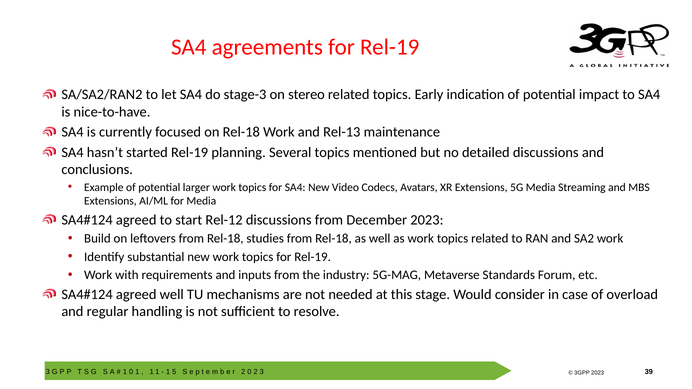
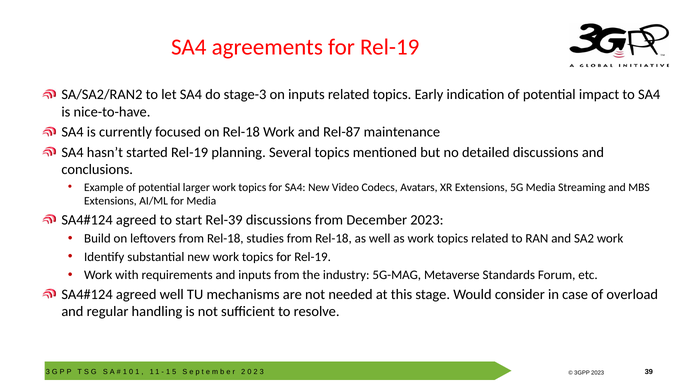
on stereo: stereo -> inputs (306, 95)
Rel-13: Rel-13 -> Rel-87 (342, 132)
Rel-12: Rel-12 -> Rel-39 (224, 220)
